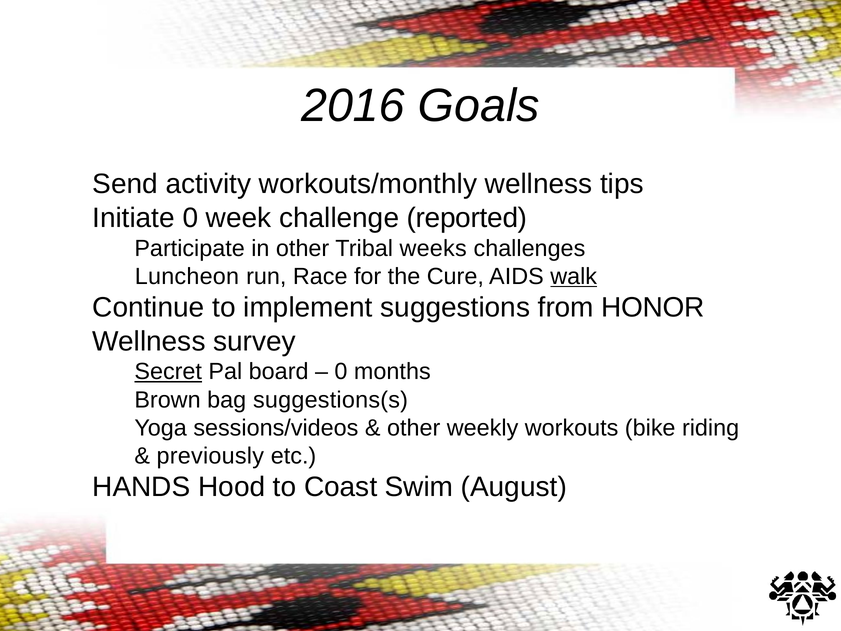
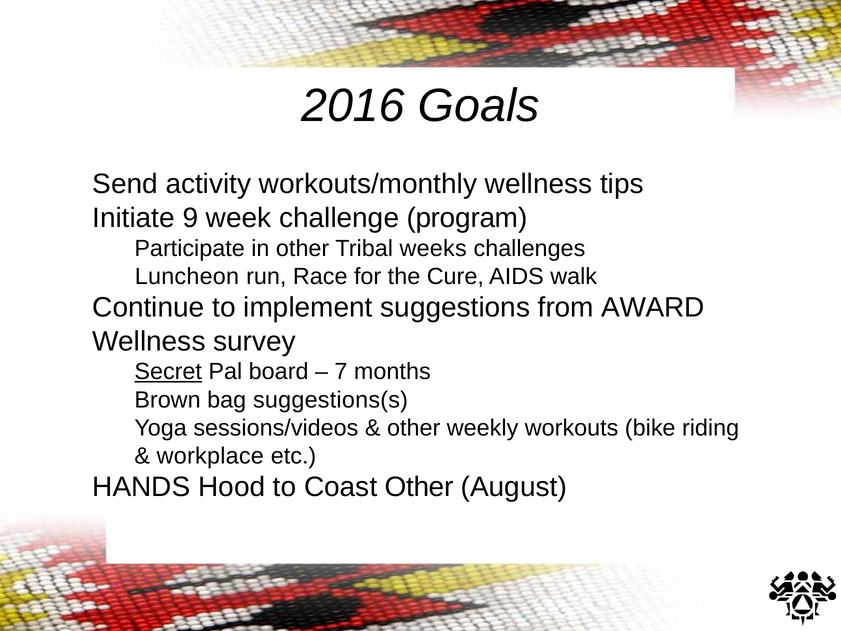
Initiate 0: 0 -> 9 (190, 218)
reported: reported -> program (467, 218)
walk underline: present -> none (574, 276)
HONOR: HONOR -> AWARD (653, 307)
0: 0 -> 7 (341, 372)
previously: previously -> workplace (210, 456)
Coast Swim: Swim -> Other (419, 487)
